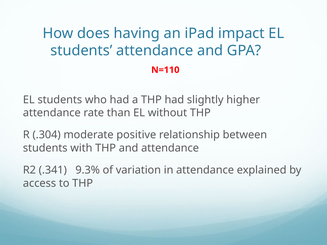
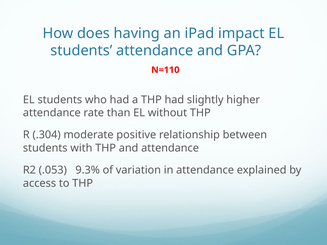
.341: .341 -> .053 (53, 170)
